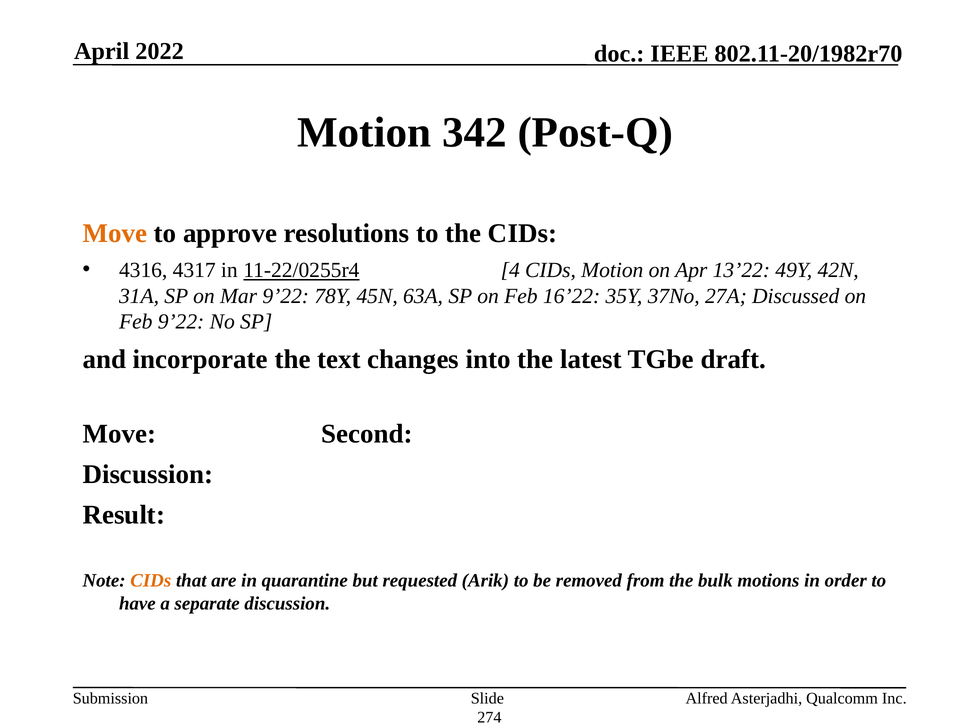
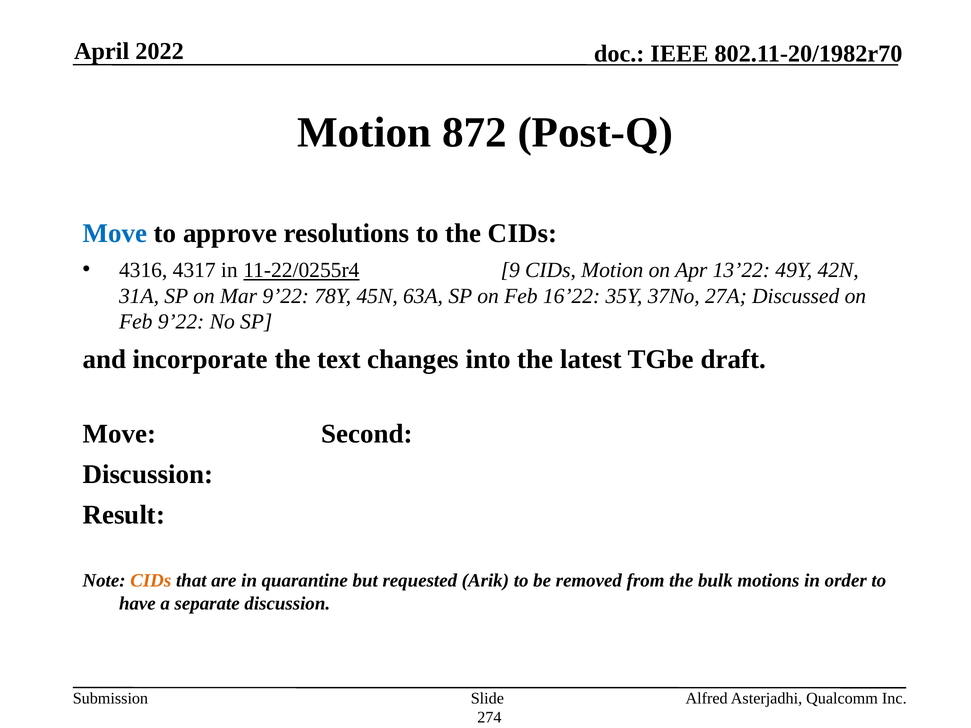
342: 342 -> 872 (474, 132)
Move colour: orange -> blue (115, 233)
4: 4 -> 9 (510, 270)
